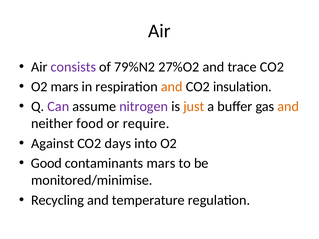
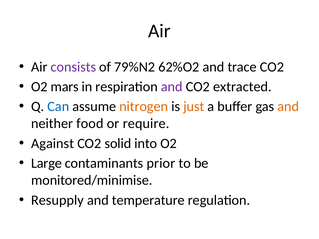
27%O2: 27%O2 -> 62%O2 (179, 67)
and colour: orange -> purple (172, 87)
insulation: insulation -> extracted (242, 87)
Can colour: purple -> blue (58, 107)
nitrogen colour: purple -> orange (144, 107)
days: days -> solid (118, 144)
Good: Good -> Large (46, 163)
contaminants mars: mars -> prior (161, 163)
Recycling: Recycling -> Resupply (57, 200)
